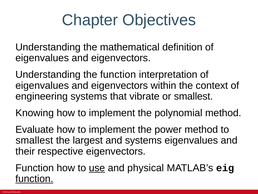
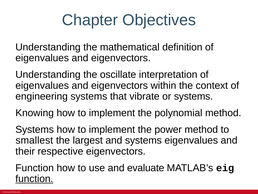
the function: function -> oscillate (118, 74)
or smallest: smallest -> systems (193, 96)
Evaluate: Evaluate -> Systems (35, 129)
use underline: present -> none (97, 168)
physical: physical -> evaluate (146, 168)
